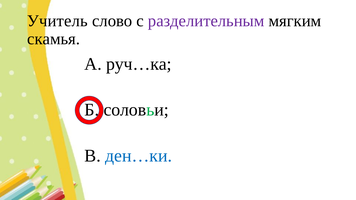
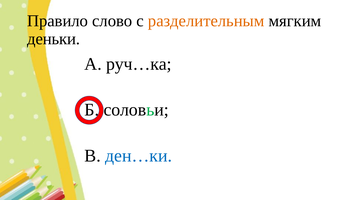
Учитель: Учитель -> Правило (58, 21)
разделительным colour: purple -> orange (206, 21)
скамья: скамья -> деньки (54, 39)
